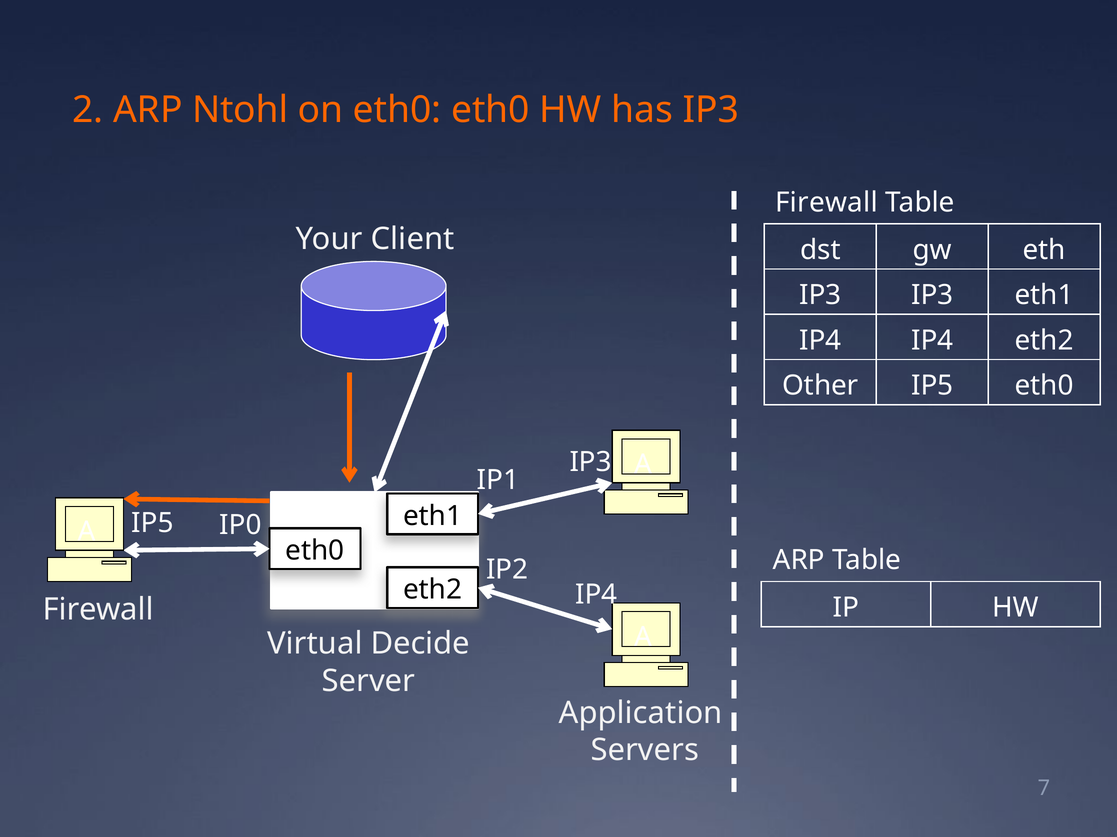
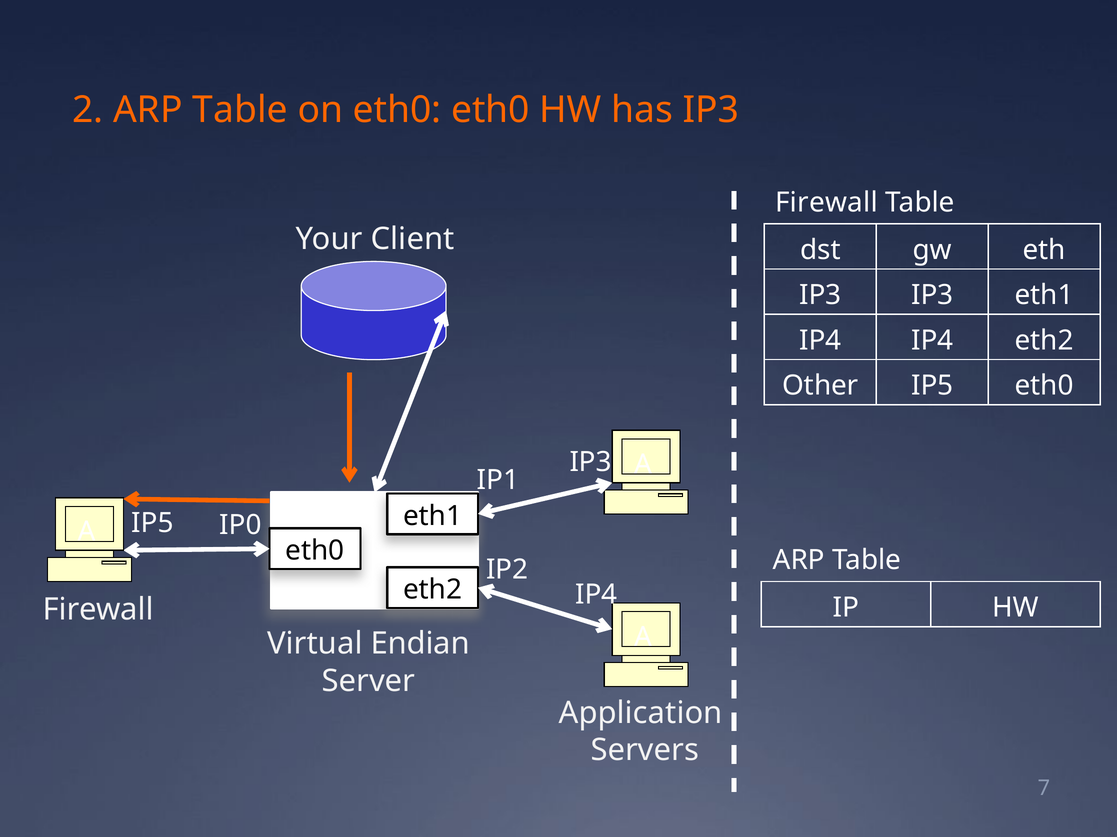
2 ARP Ntohl: Ntohl -> Table (240, 110)
Decide: Decide -> Endian (420, 644)
